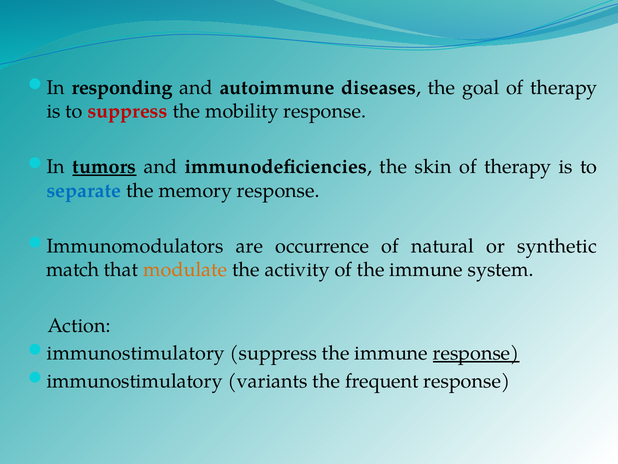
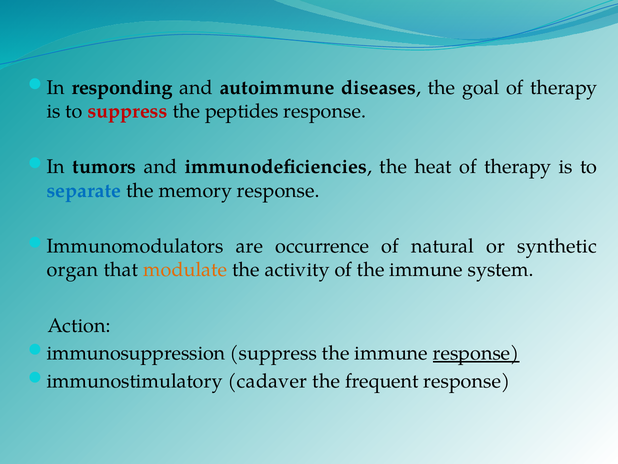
mobility: mobility -> peptides (242, 111)
tumors underline: present -> none (104, 167)
skin: skin -> heat (433, 167)
match: match -> organ (73, 270)
immunostimulatory: immunostimulatory -> immunosuppression (136, 353)
variants: variants -> cadaver (267, 381)
